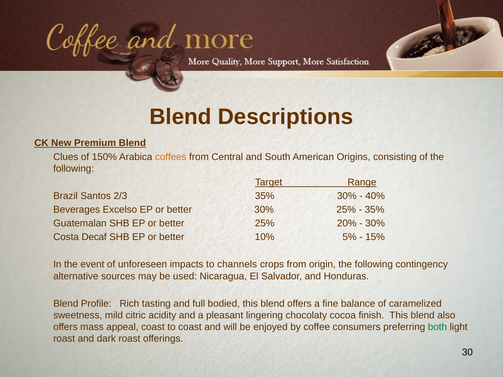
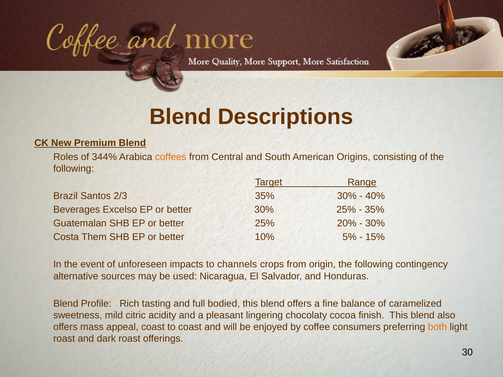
Clues: Clues -> Roles (66, 157)
150%: 150% -> 344% (104, 157)
Decaf: Decaf -> Them (94, 237)
both colour: green -> orange (437, 327)
